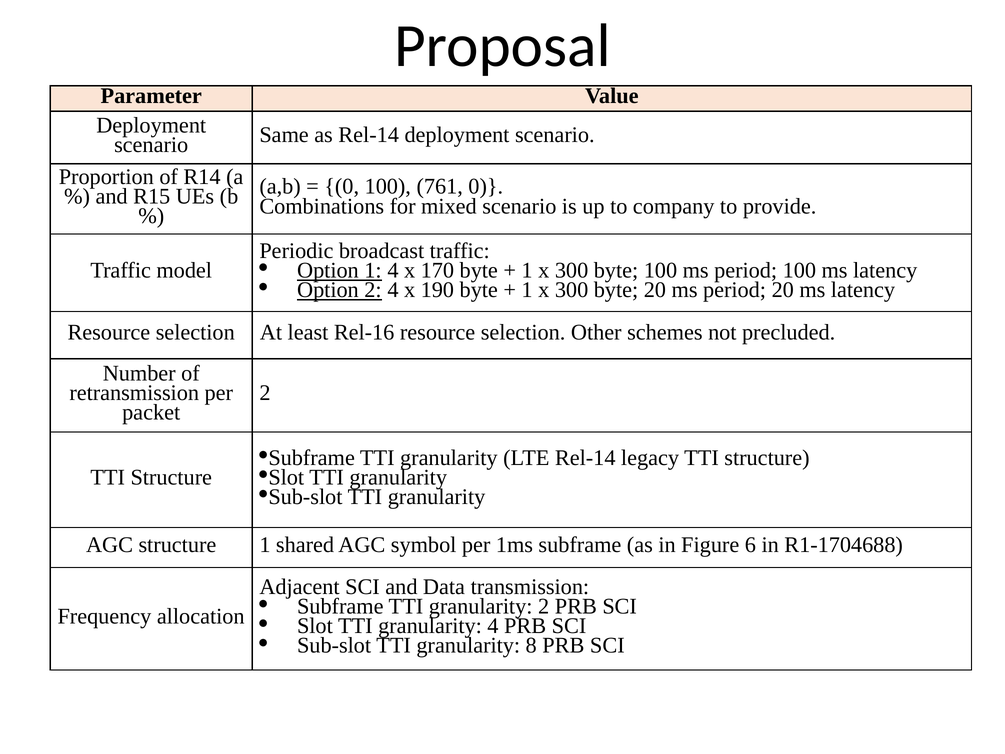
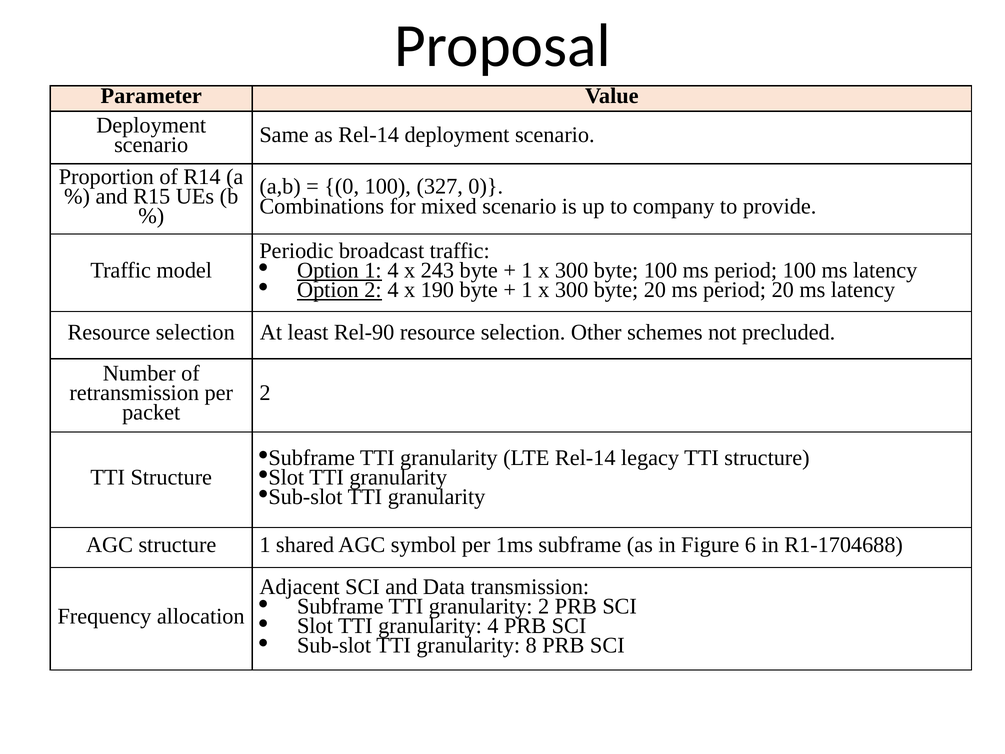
761: 761 -> 327 (440, 187)
170: 170 -> 243 (437, 270)
Rel-16: Rel-16 -> Rel-90 (364, 333)
